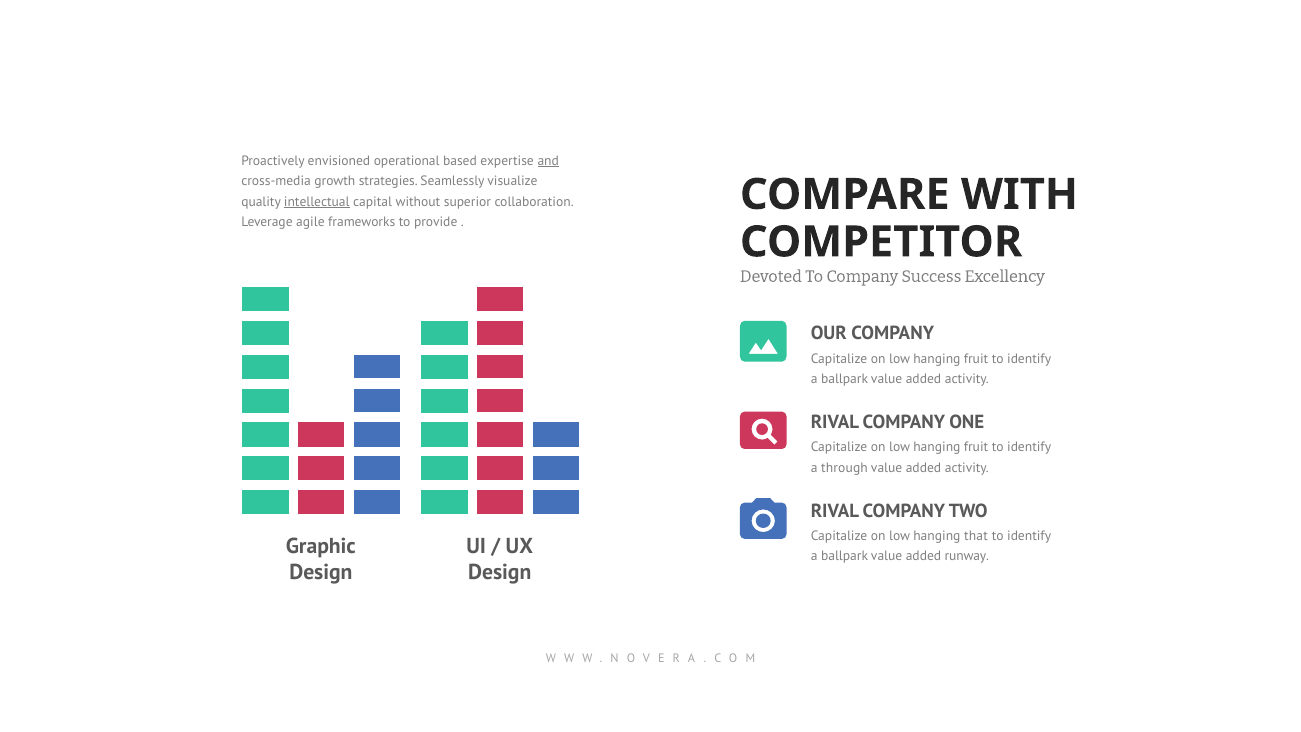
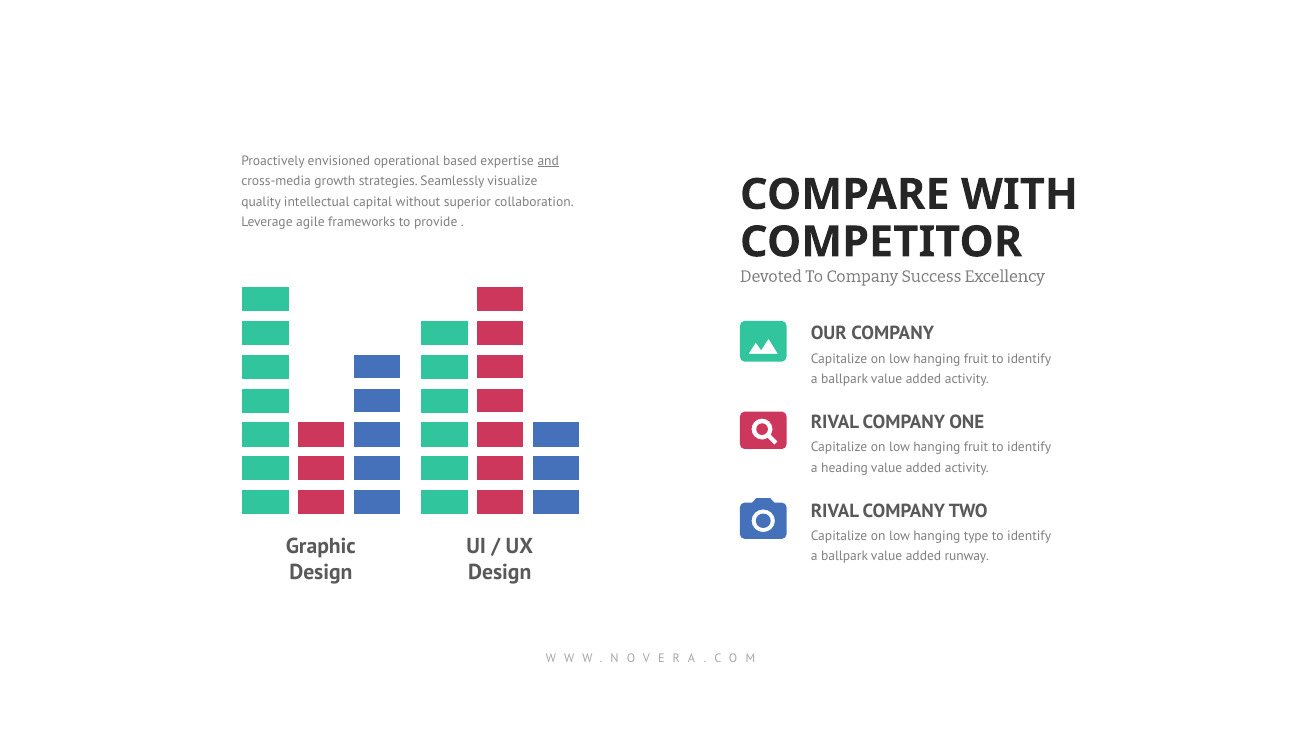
intellectual underline: present -> none (317, 202)
through: through -> heading (845, 467)
that: that -> type (976, 536)
